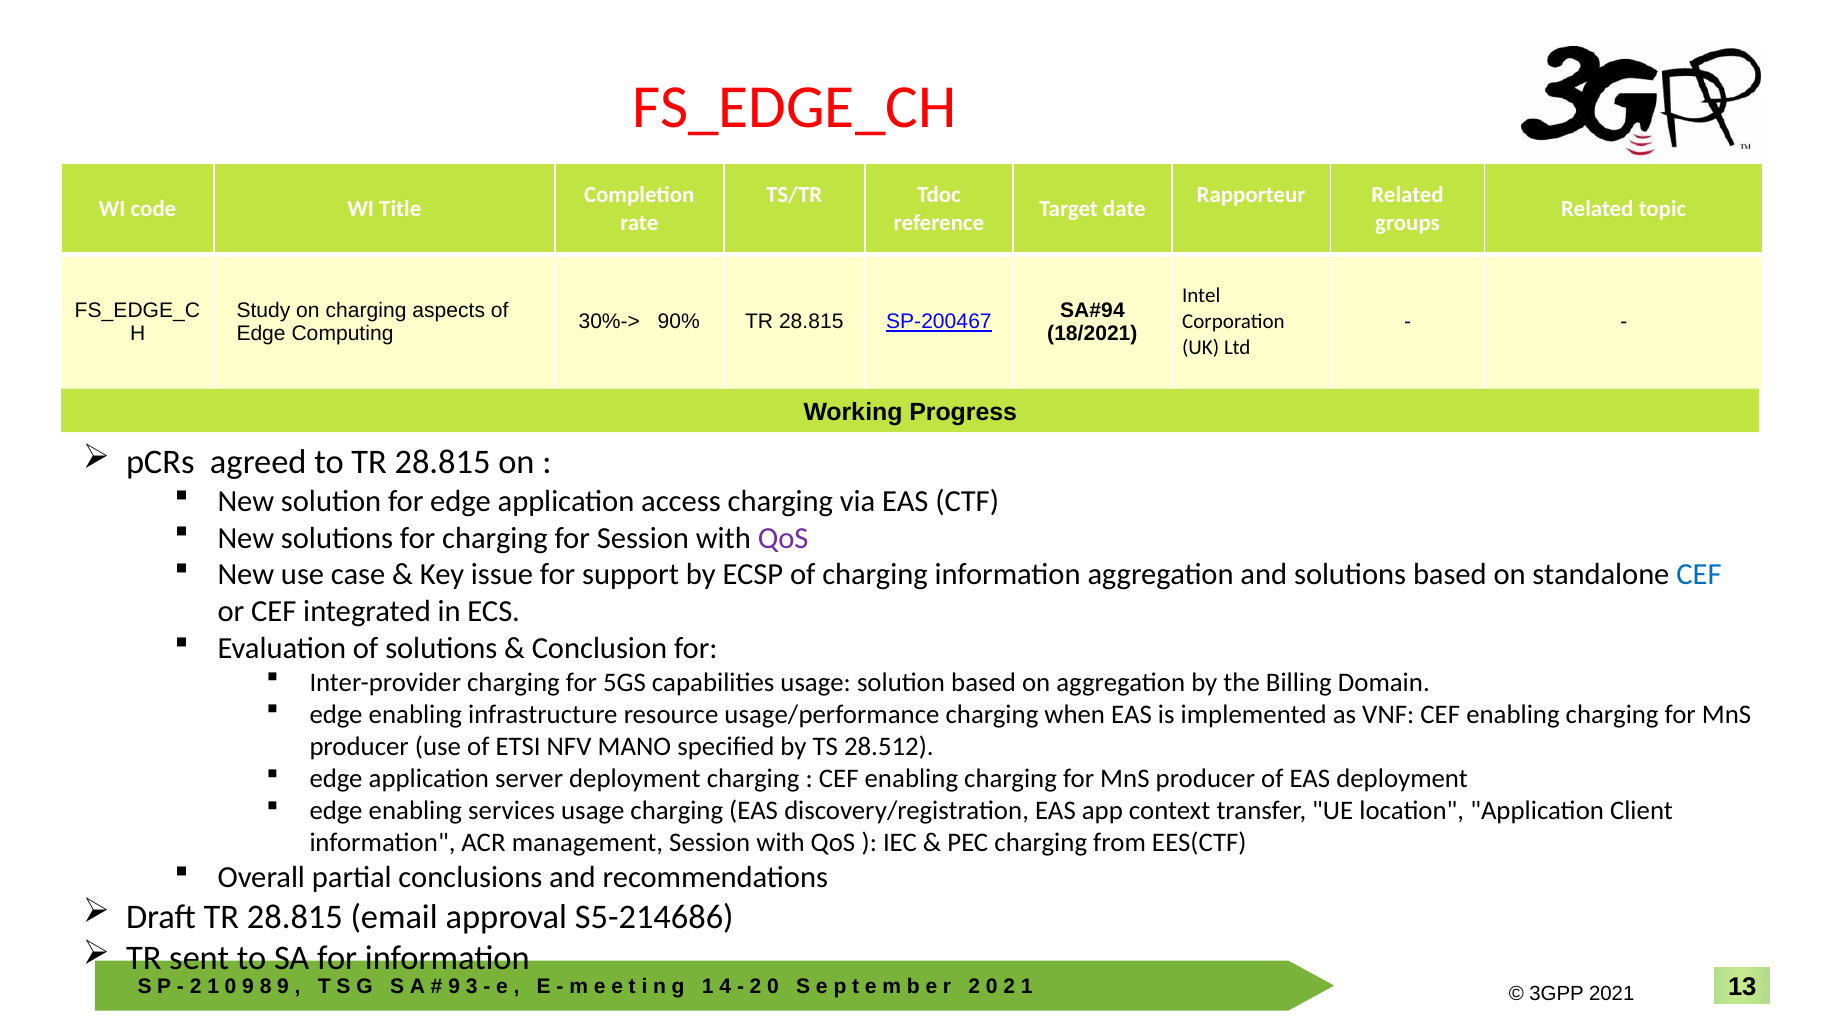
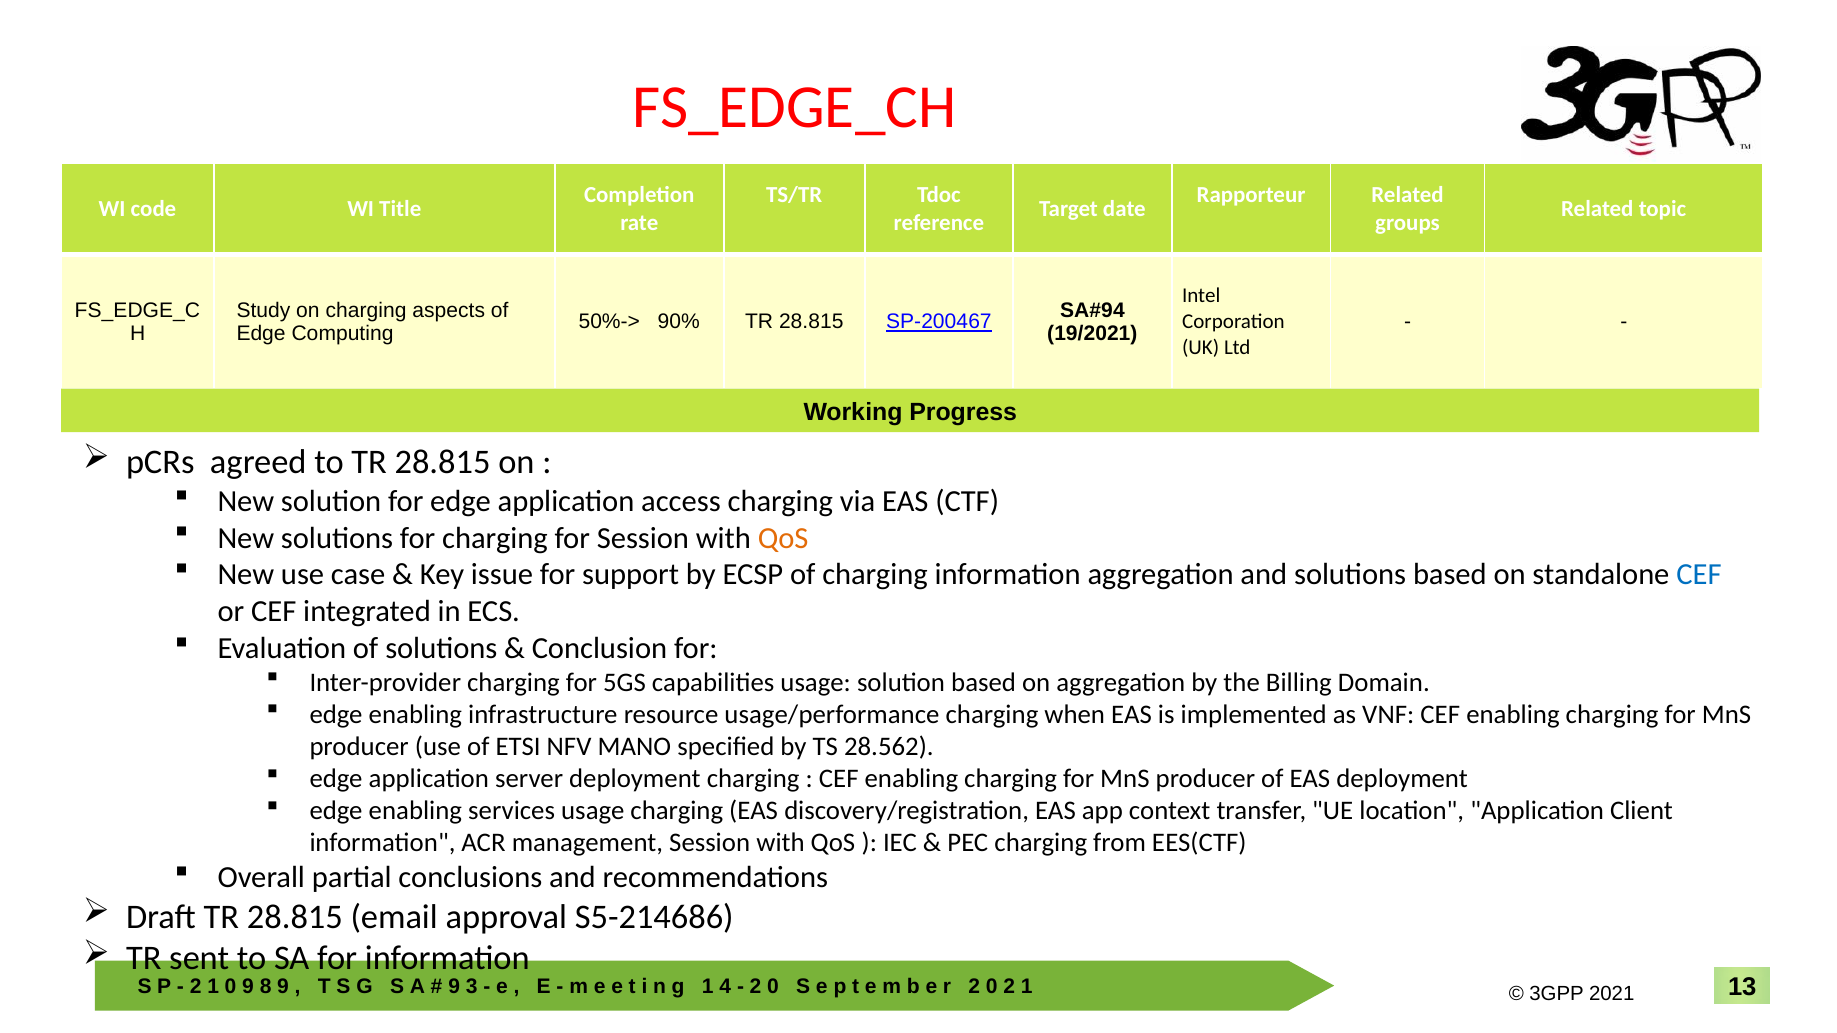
30%->: 30%-> -> 50%-> (609, 322)
18/2021: 18/2021 -> 19/2021 (1092, 334)
QoS colour: purple -> orange (783, 538)
28.512: 28.512 -> 28.562 (889, 747)
